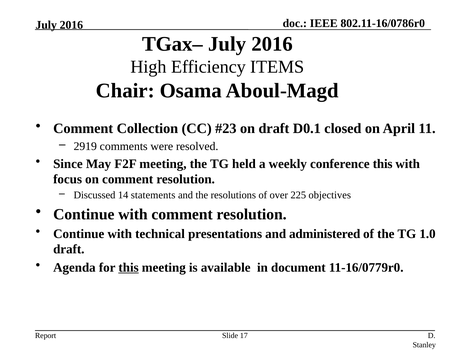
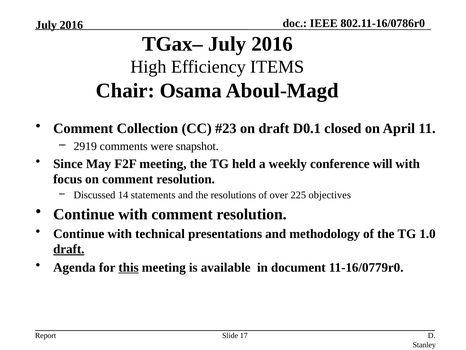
resolved: resolved -> snapshot (197, 146)
conference this: this -> will (383, 163)
administered: administered -> methodology (325, 233)
draft underline: none -> present (69, 249)
